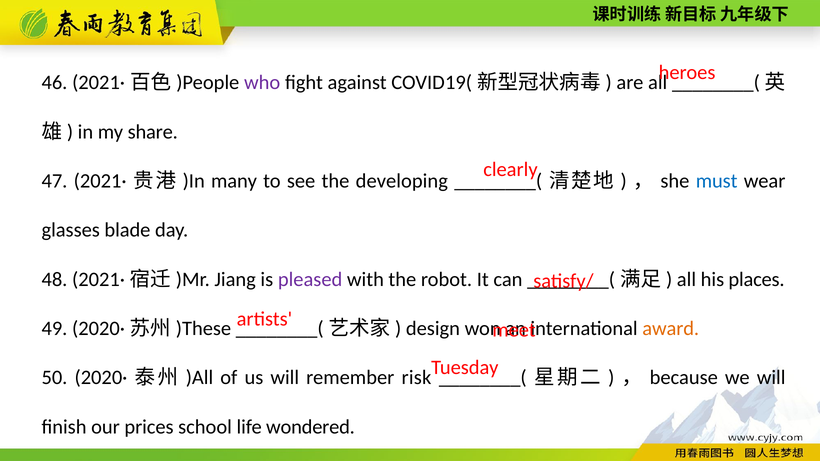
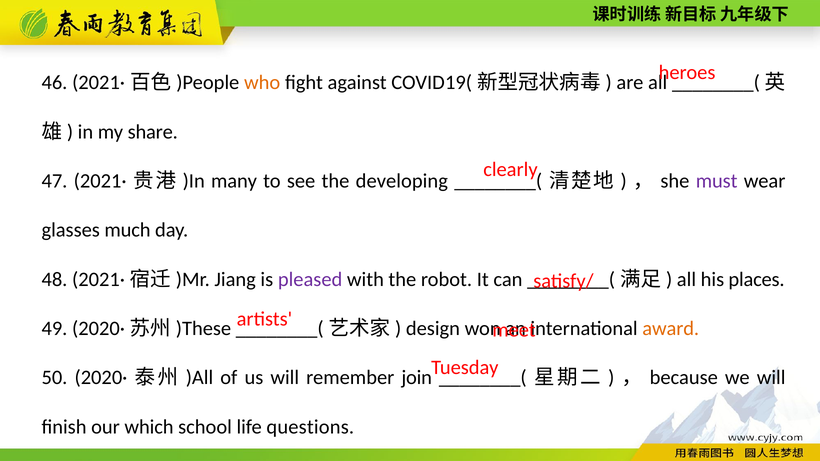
who colour: purple -> orange (262, 83)
must colour: blue -> purple (717, 181)
blade: blade -> much (128, 230)
risk: risk -> join (417, 378)
prices: prices -> which (149, 427)
wondered: wondered -> questions (310, 427)
